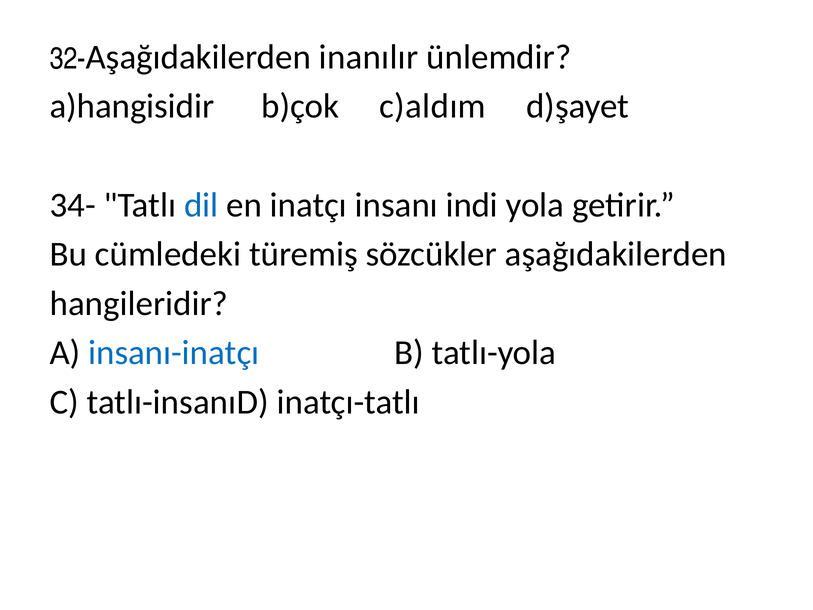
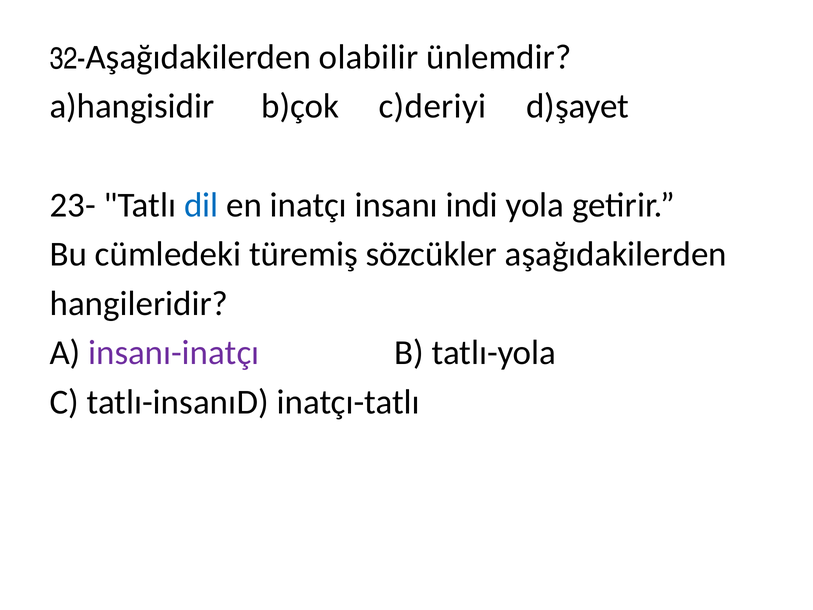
inanılır: inanılır -> olabilir (369, 57)
c)aldım: c)aldım -> c)deriyi (433, 106)
34-: 34- -> 23- (73, 205)
insanı-inatçı colour: blue -> purple (174, 353)
